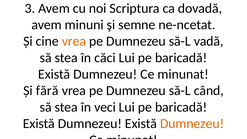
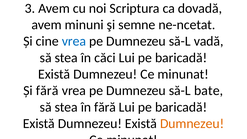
vrea colour: orange -> blue (74, 41)
când: când -> bate (209, 91)
în veci: veci -> fără (105, 107)
